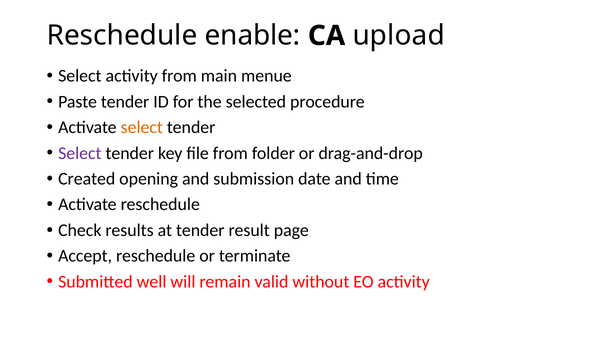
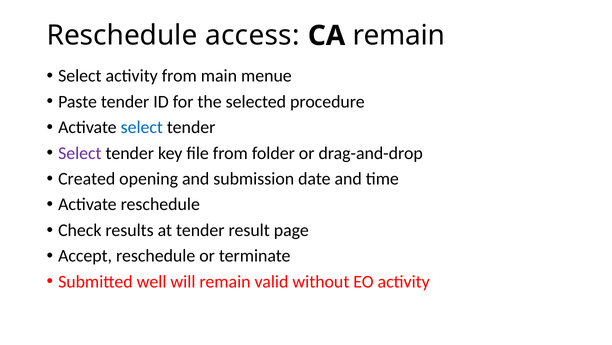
enable: enable -> access (252, 36)
CA upload: upload -> remain (399, 36)
select colour: orange -> blue (142, 127)
